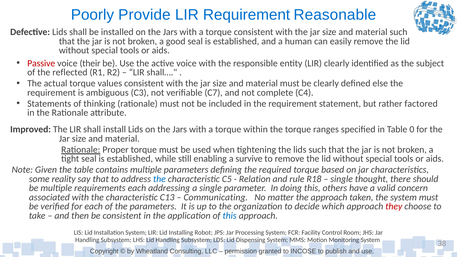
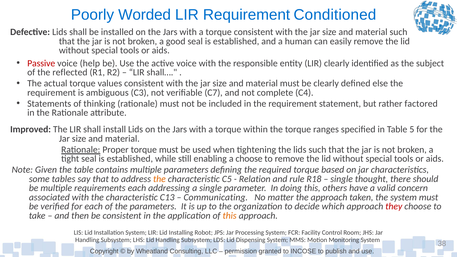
Provide: Provide -> Worded (145, 15)
Reasonable: Reasonable -> Conditioned (335, 15)
their: their -> help (90, 63)
0: 0 -> 5 (412, 129)
a survive: survive -> choose (249, 159)
reality: reality -> tables (64, 179)
the colour: blue -> orange (159, 179)
this colour: blue -> orange (230, 216)
